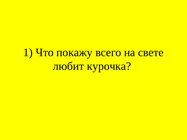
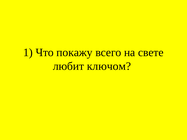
курочка: курочка -> ключом (109, 66)
